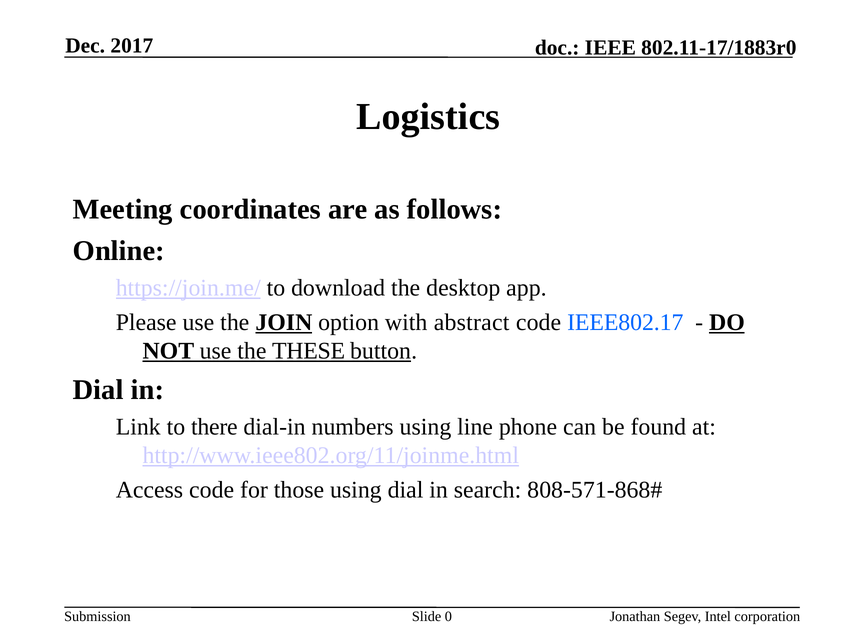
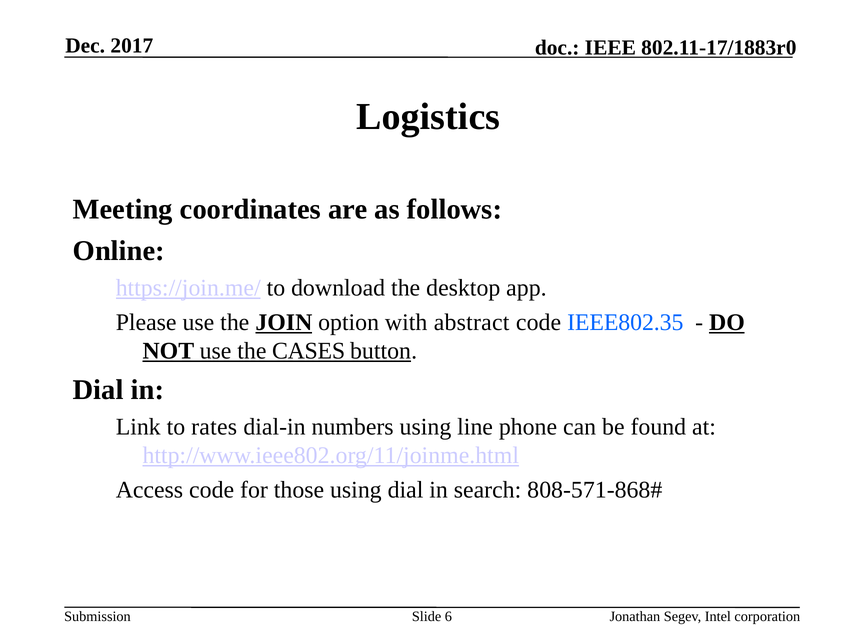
IEEE802.17: IEEE802.17 -> IEEE802.35 (625, 322)
THESE: THESE -> CASES (309, 351)
there: there -> rates (214, 427)
0: 0 -> 6 (448, 616)
